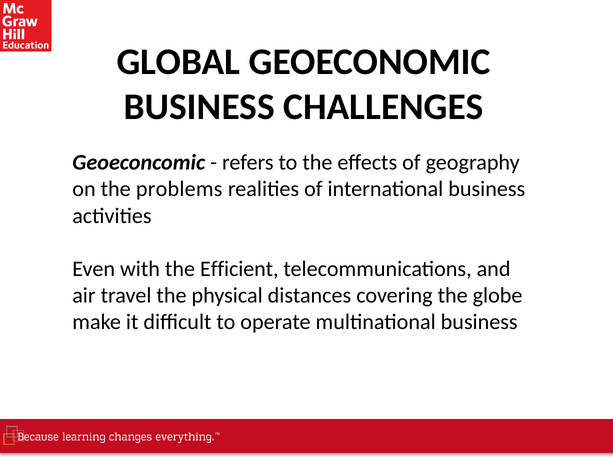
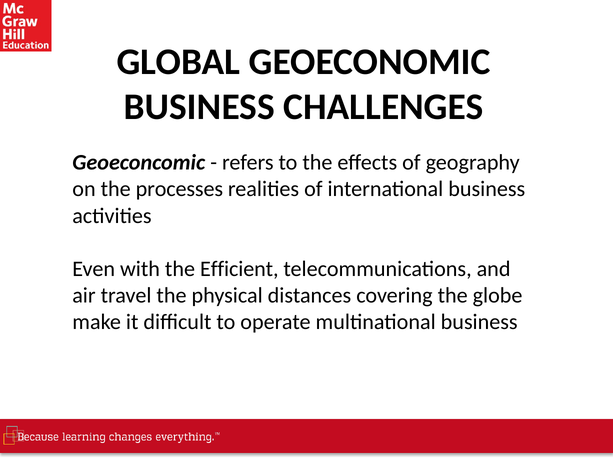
problems: problems -> processes (179, 189)
